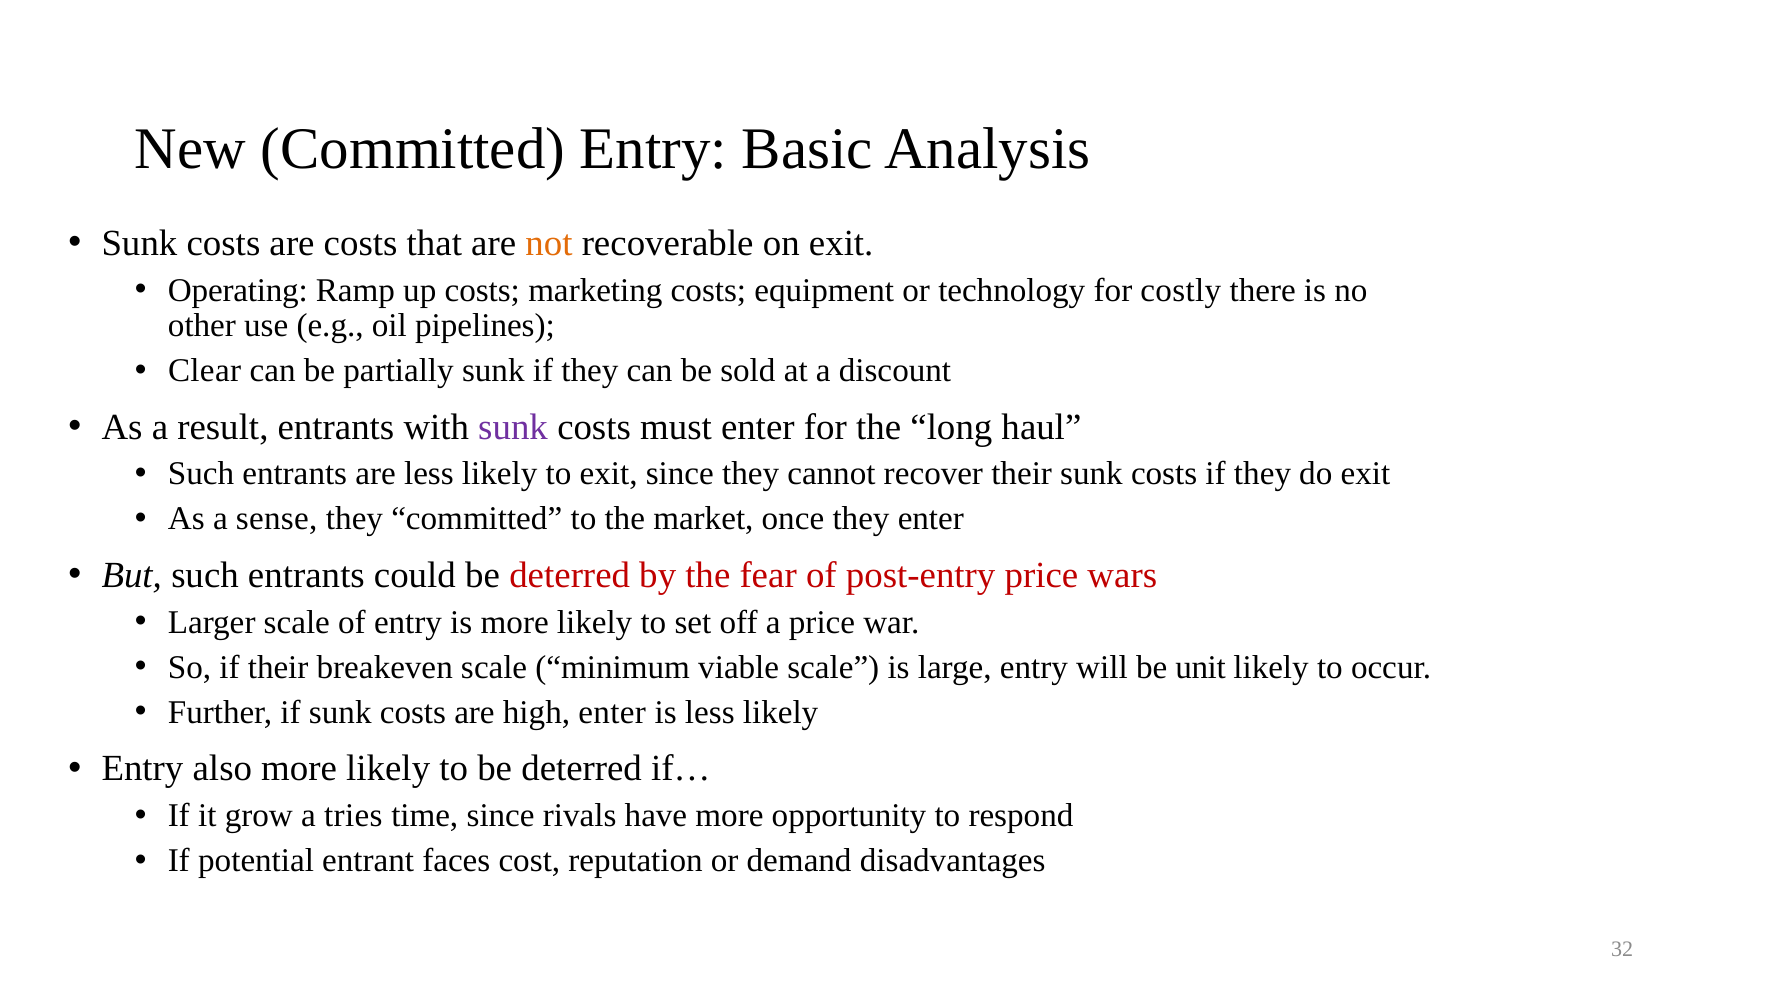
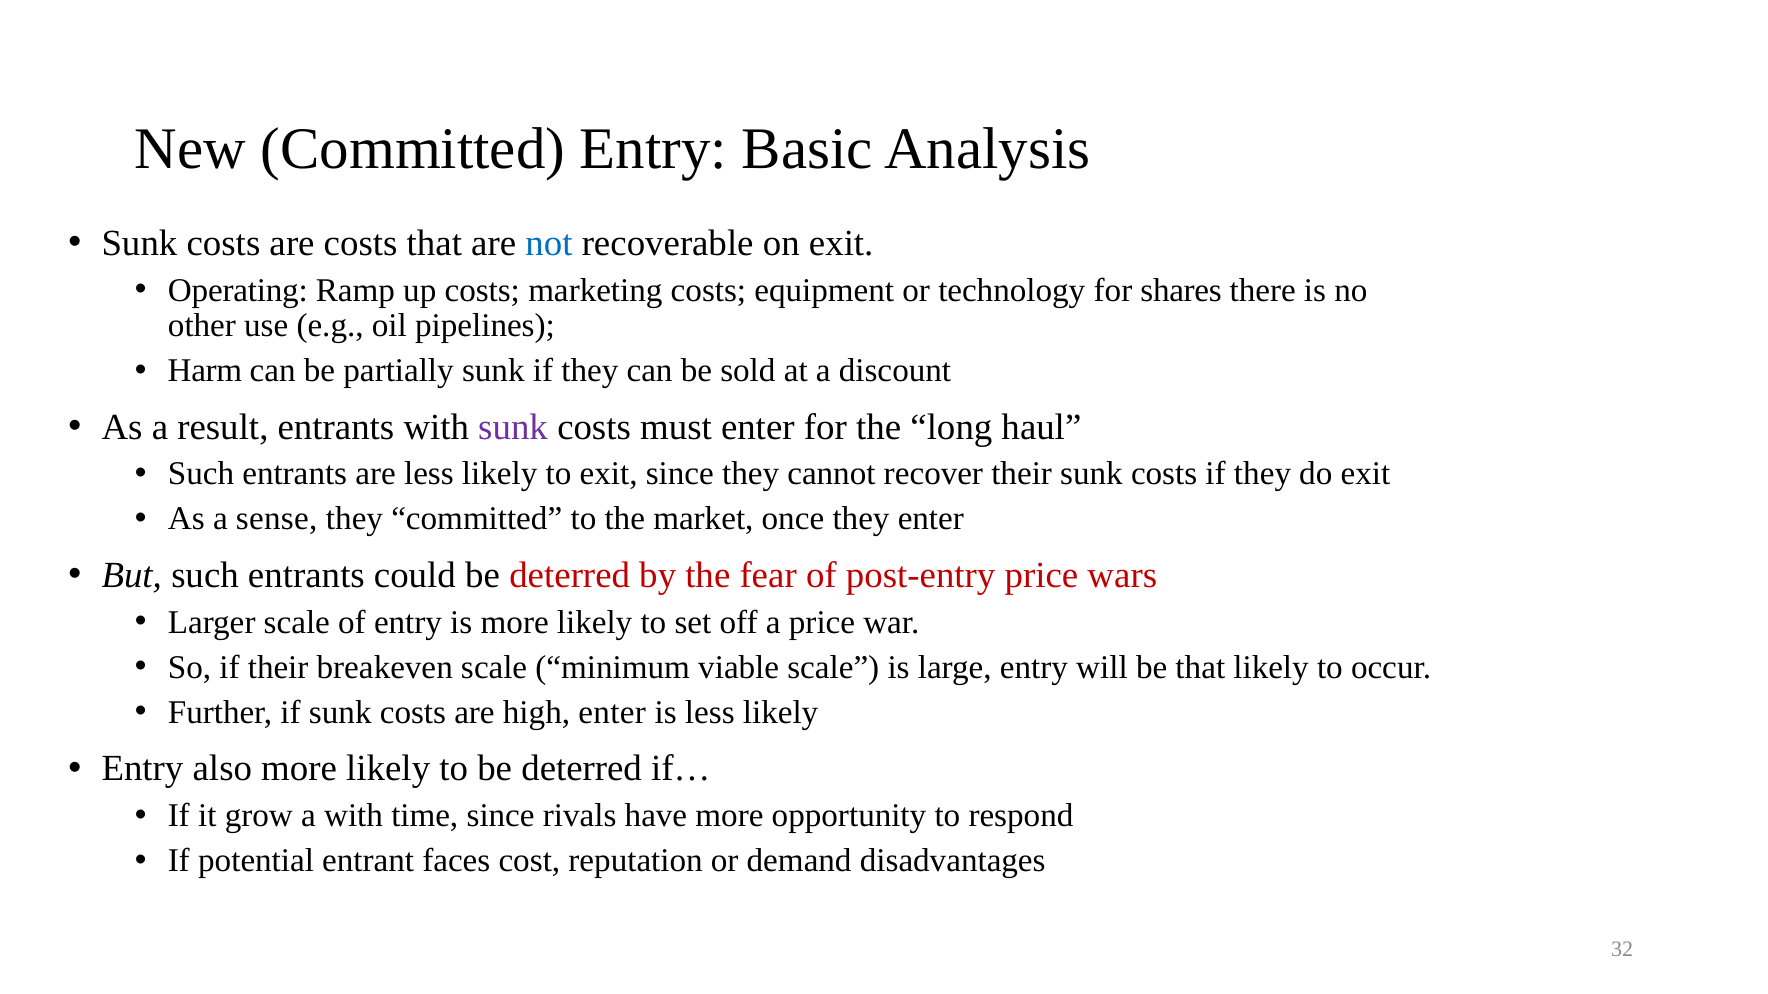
not colour: orange -> blue (549, 243)
costly: costly -> shares (1181, 290)
Clear: Clear -> Harm (205, 371)
be unit: unit -> that (1200, 668)
a tries: tries -> with (354, 816)
